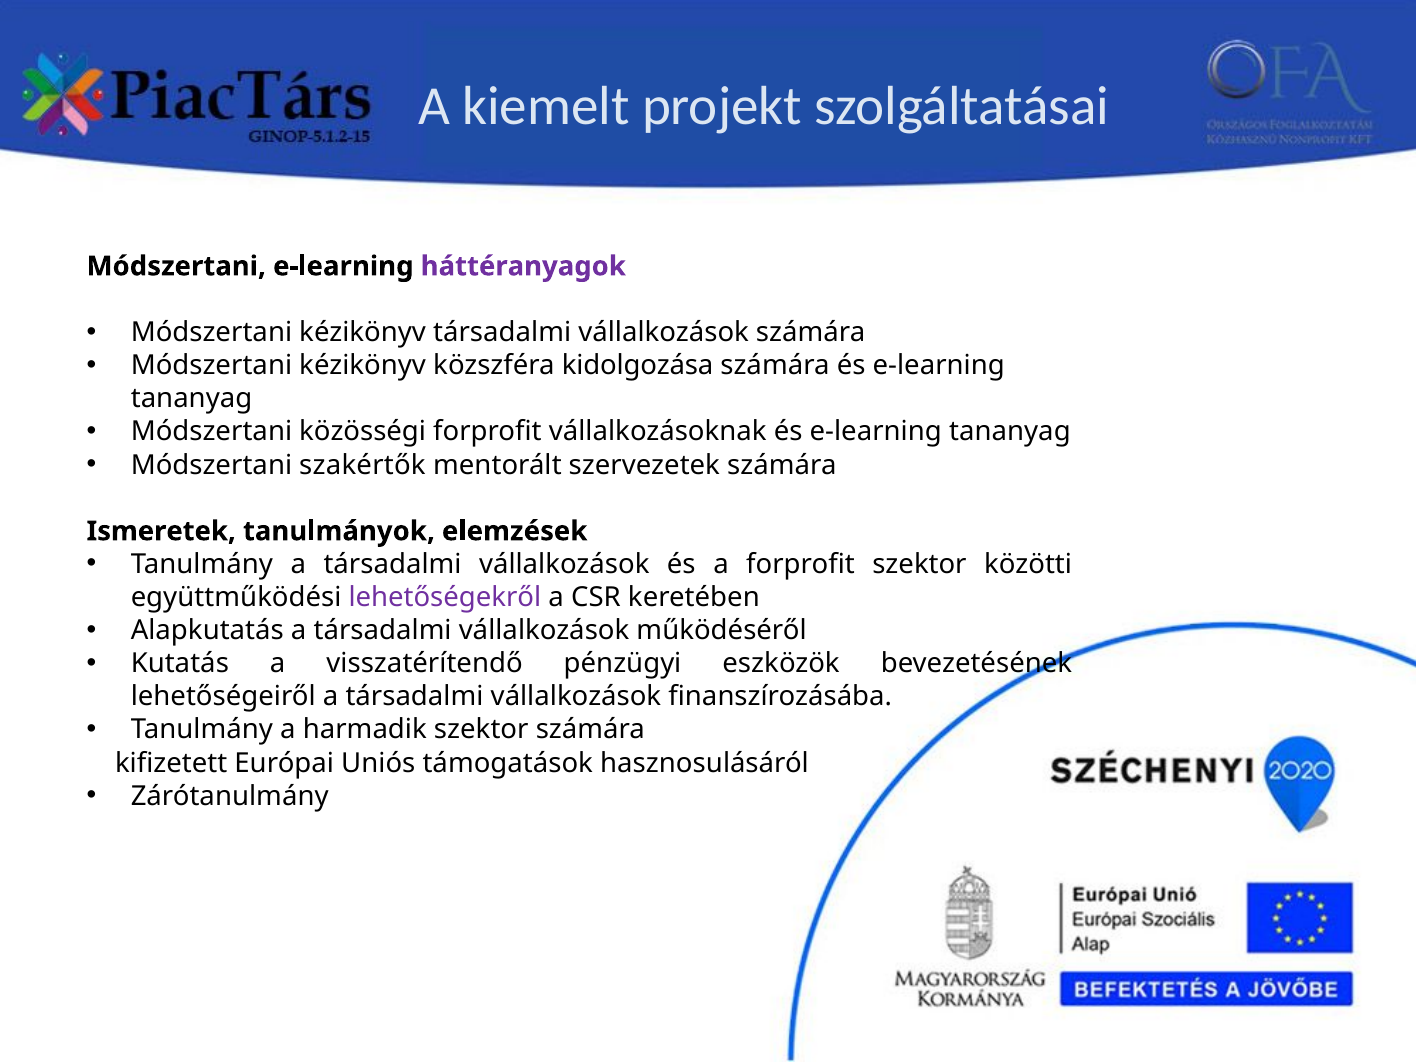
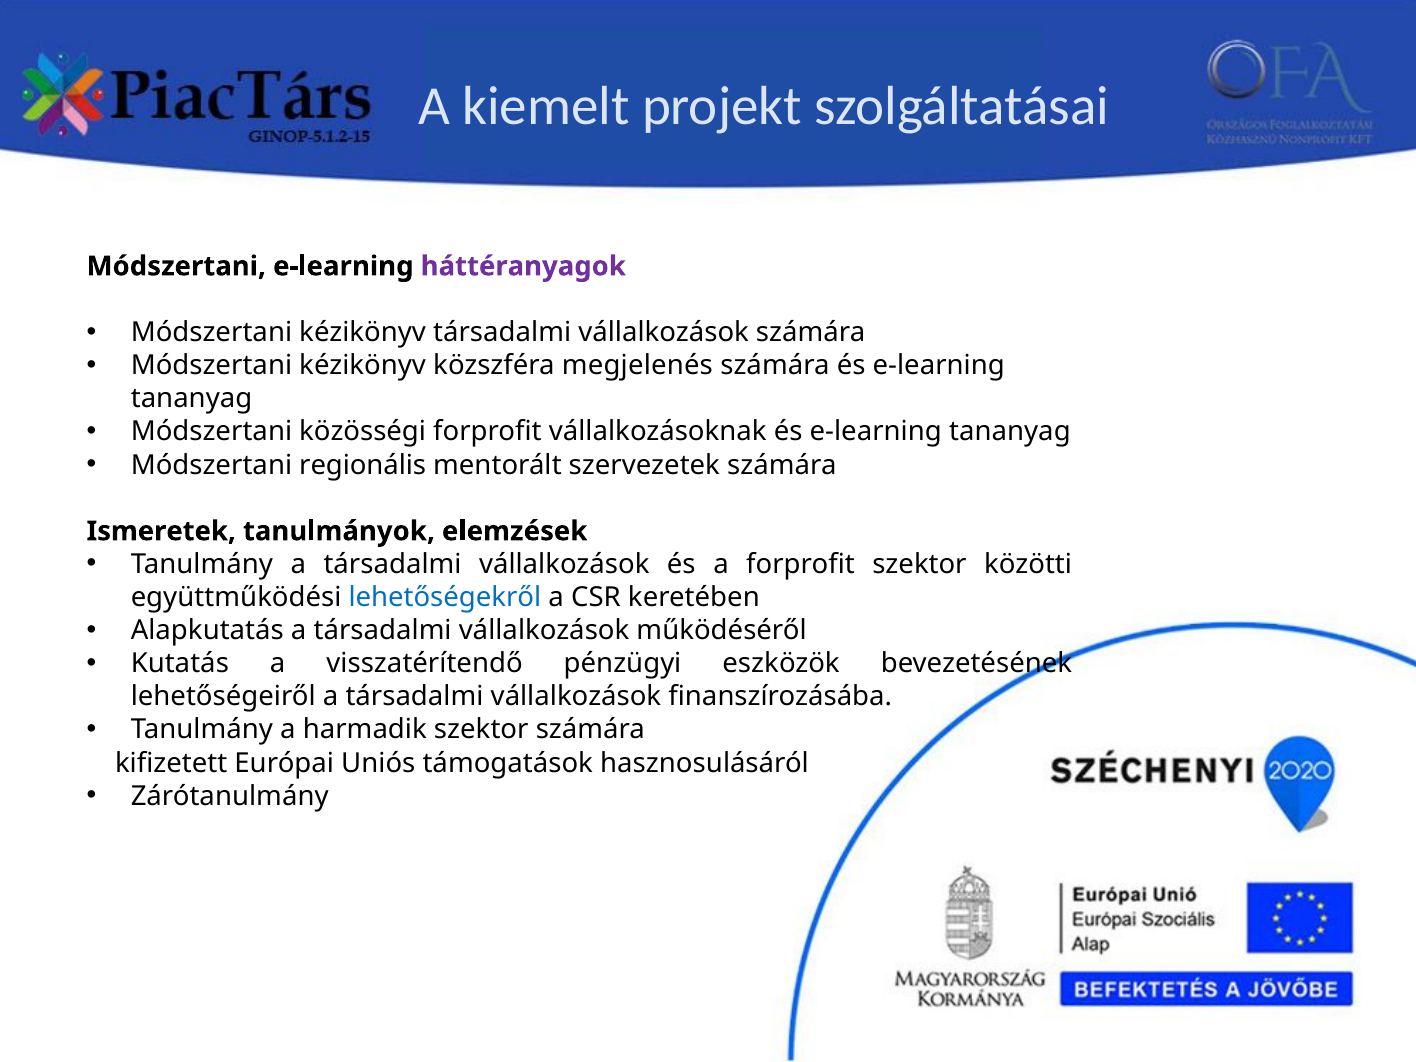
kidolgozása: kidolgozása -> megjelenés (637, 366)
szakértők: szakértők -> regionális (363, 465)
lehetőségekről colour: purple -> blue (445, 597)
